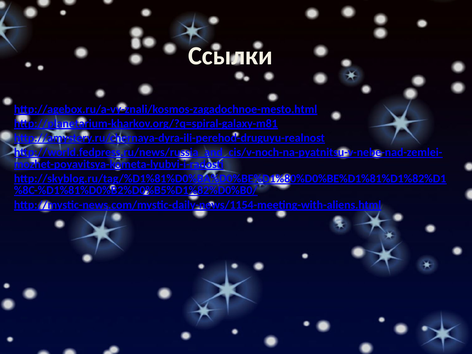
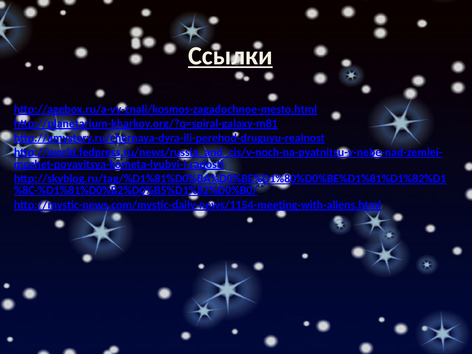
Ссылки underline: none -> present (230, 56)
